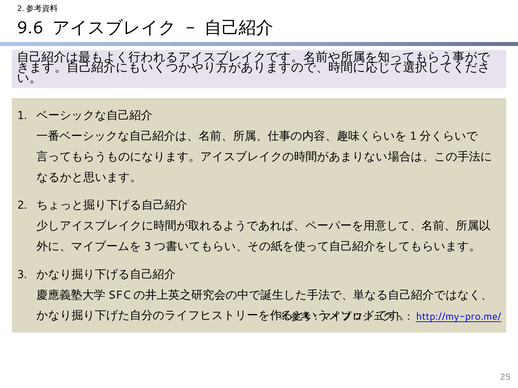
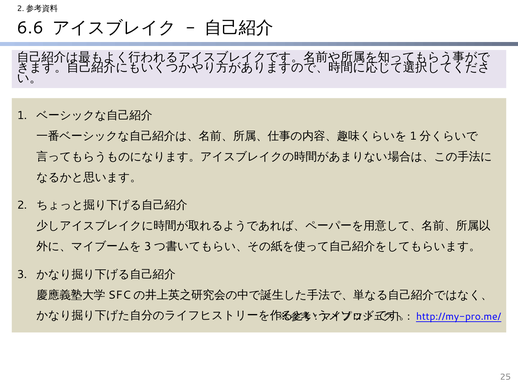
9.6: 9.6 -> 6.6 (30, 28)
